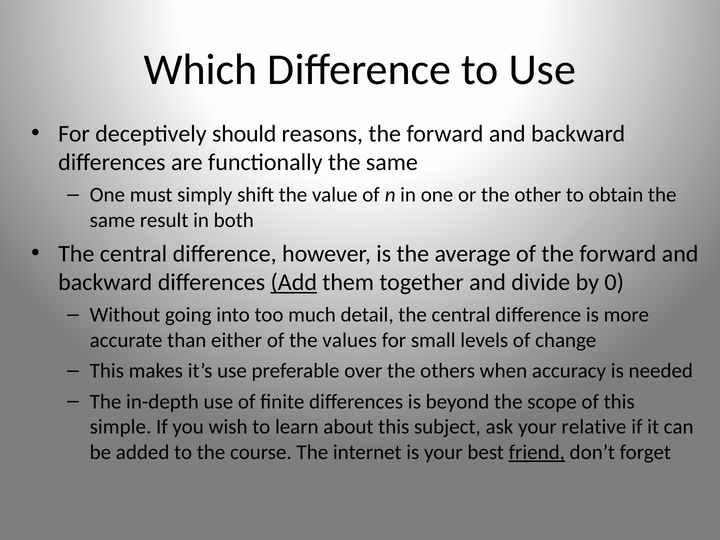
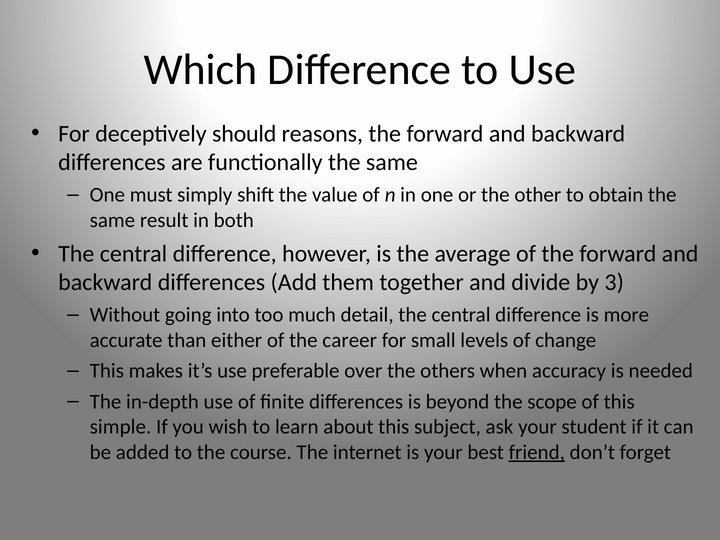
Add underline: present -> none (294, 283)
0: 0 -> 3 (614, 283)
values: values -> career (350, 340)
relative: relative -> student (594, 427)
